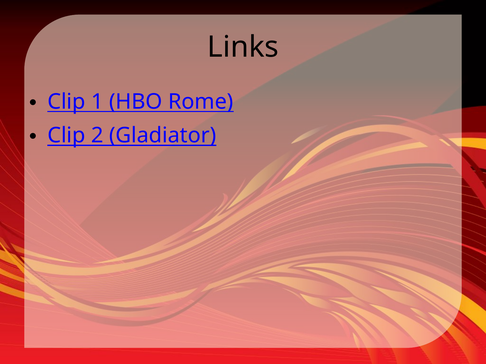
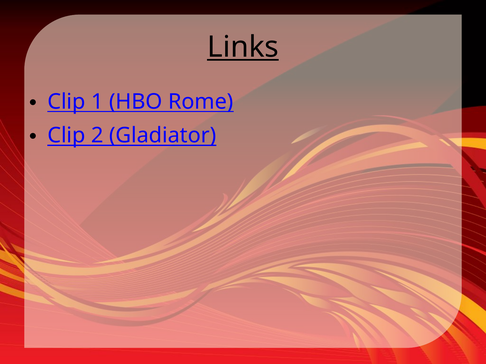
Links underline: none -> present (243, 47)
